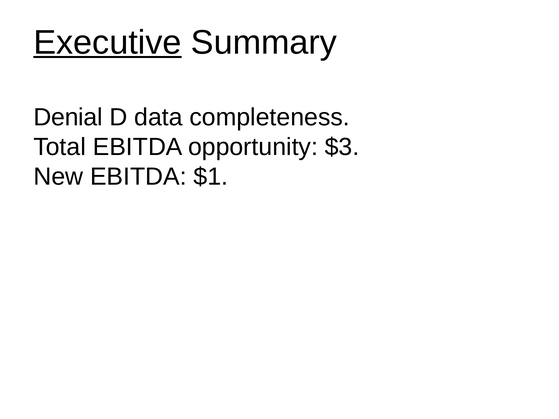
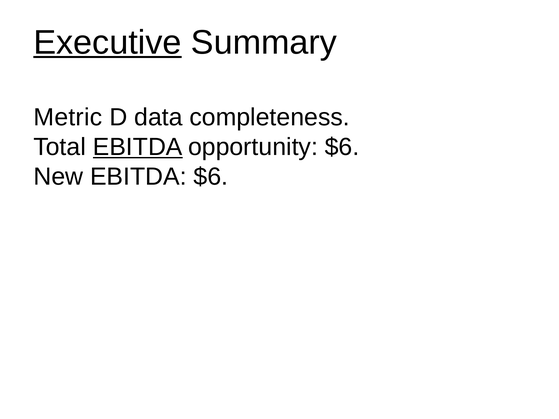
Denial: Denial -> Metric (68, 117)
EBITDA underline: none -> present (138, 147)
opportunity $3: $3 -> $6 (342, 147)
EBITDA $1: $1 -> $6 (211, 177)
